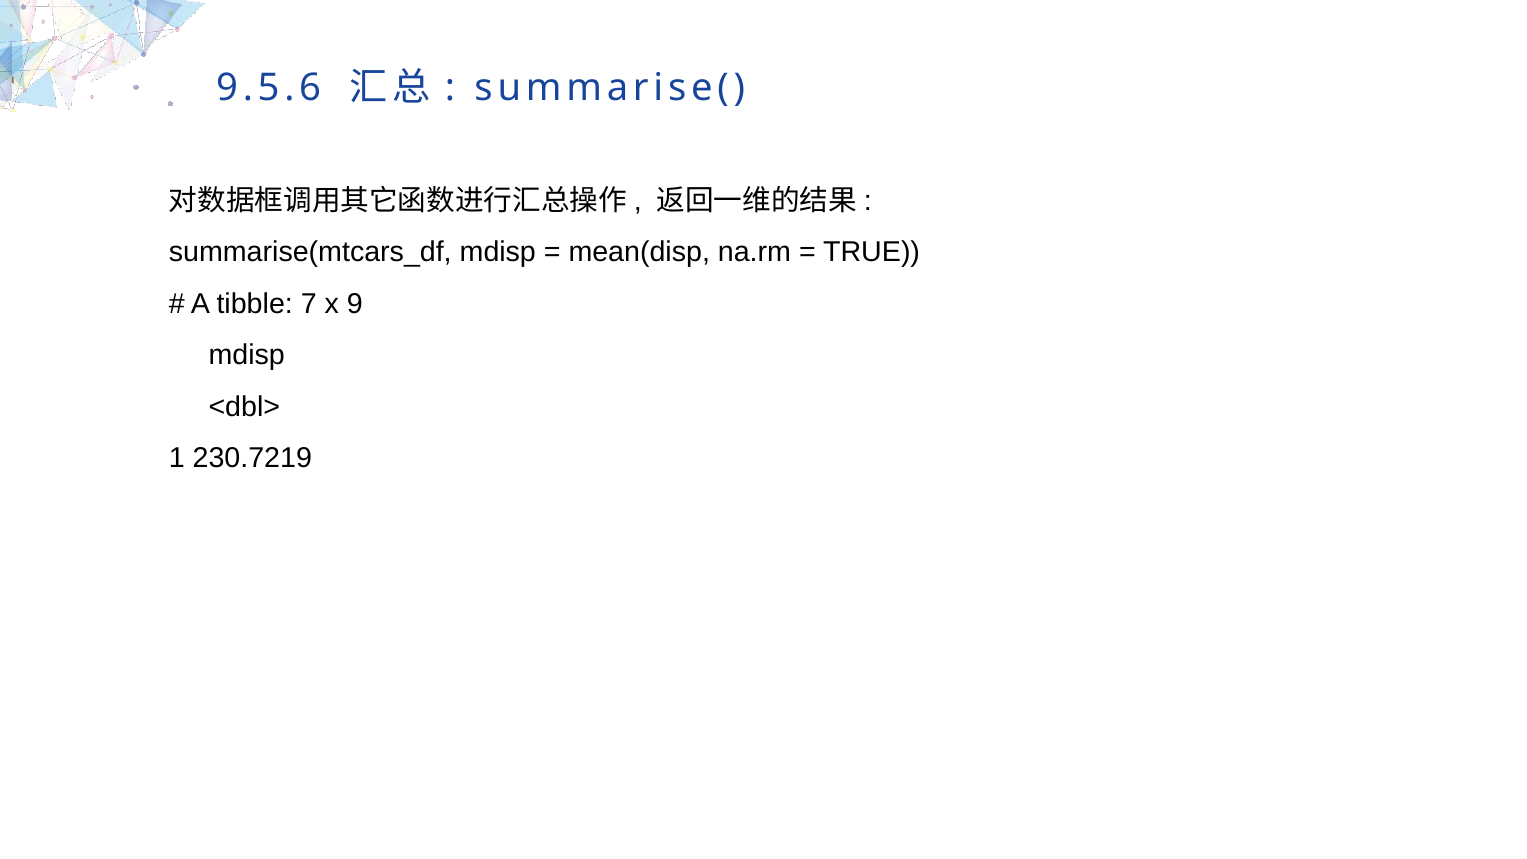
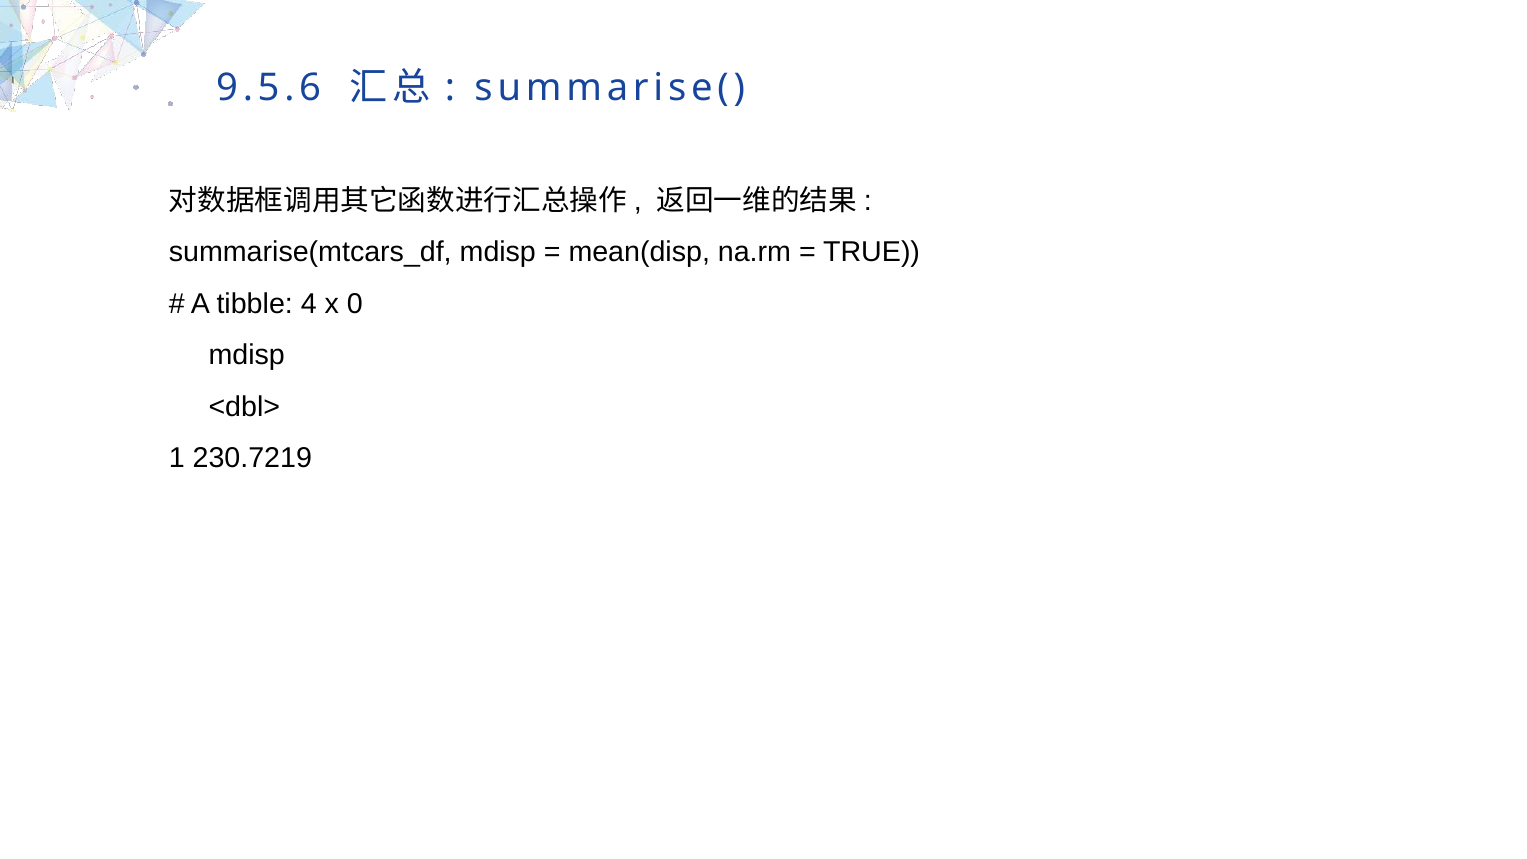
7: 7 -> 4 (309, 304)
9: 9 -> 0 (355, 304)
